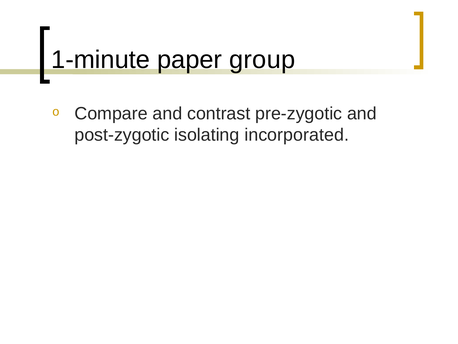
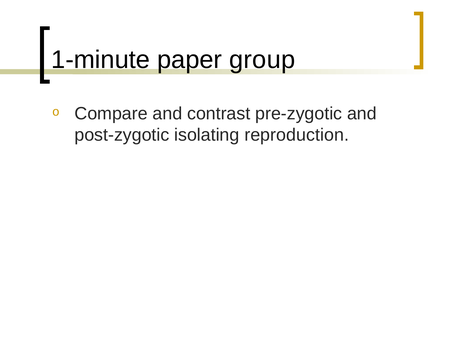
incorporated: incorporated -> reproduction (297, 135)
